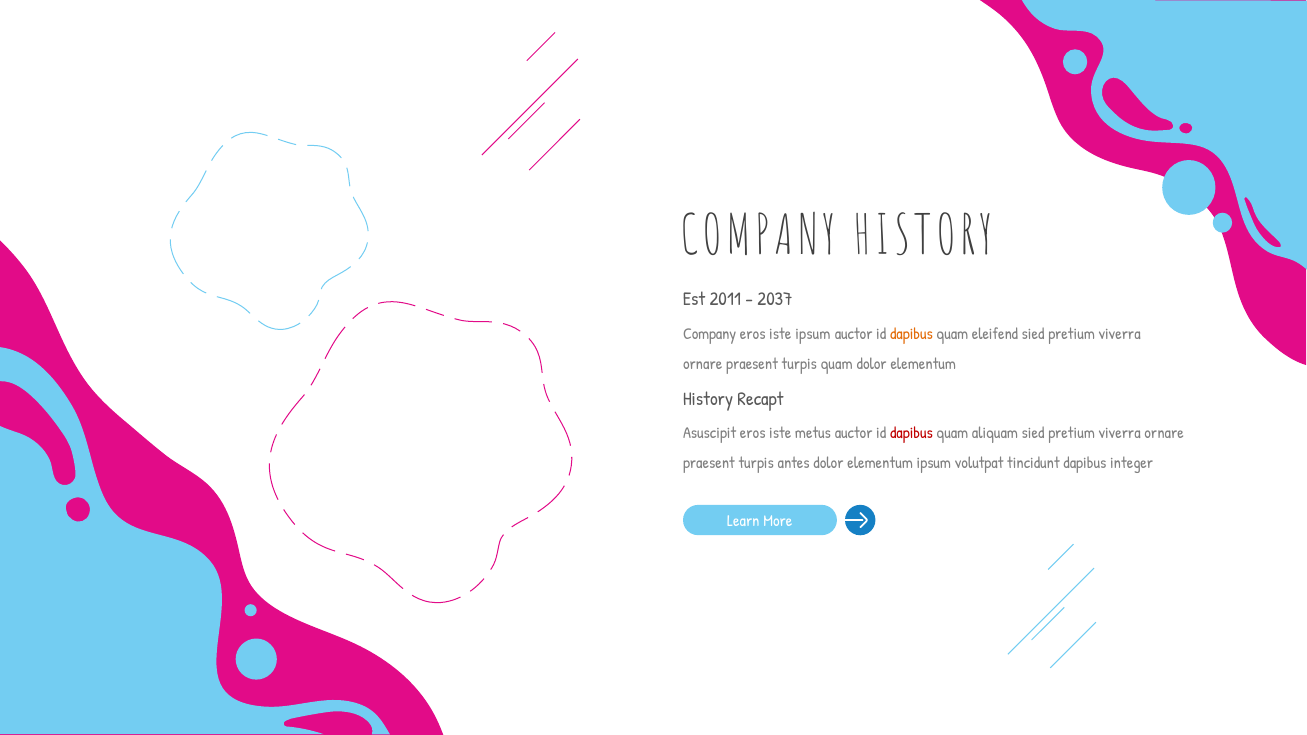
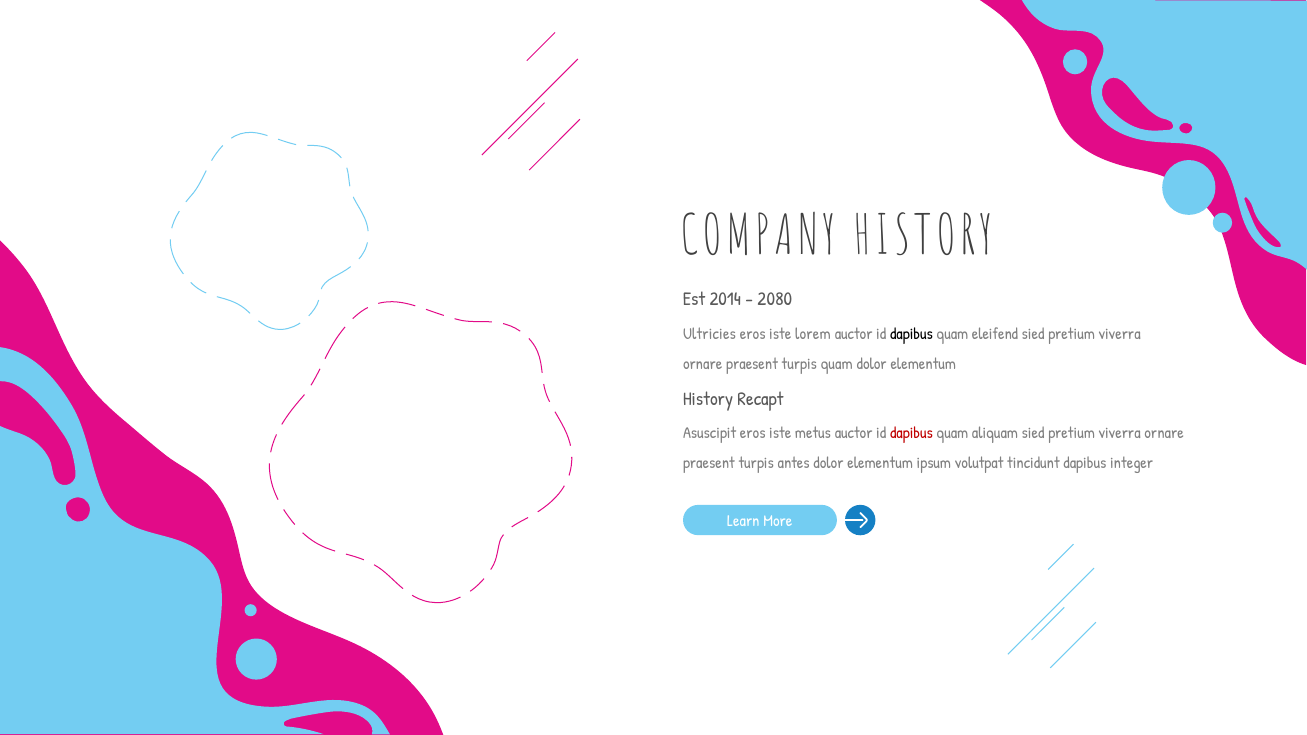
2011: 2011 -> 2014 (725, 300)
2037: 2037 -> 2080 (775, 300)
Company: Company -> Ultricies (710, 335)
iste ipsum: ipsum -> lorem (813, 335)
dapibus colour: orange -> black (911, 335)
